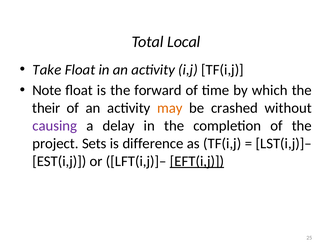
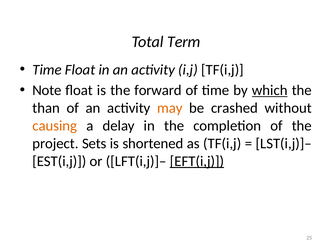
Local: Local -> Term (184, 42)
Take: Take -> Time (47, 70)
which underline: none -> present (270, 90)
their: their -> than (46, 108)
causing colour: purple -> orange (55, 126)
difference: difference -> shortened (153, 143)
